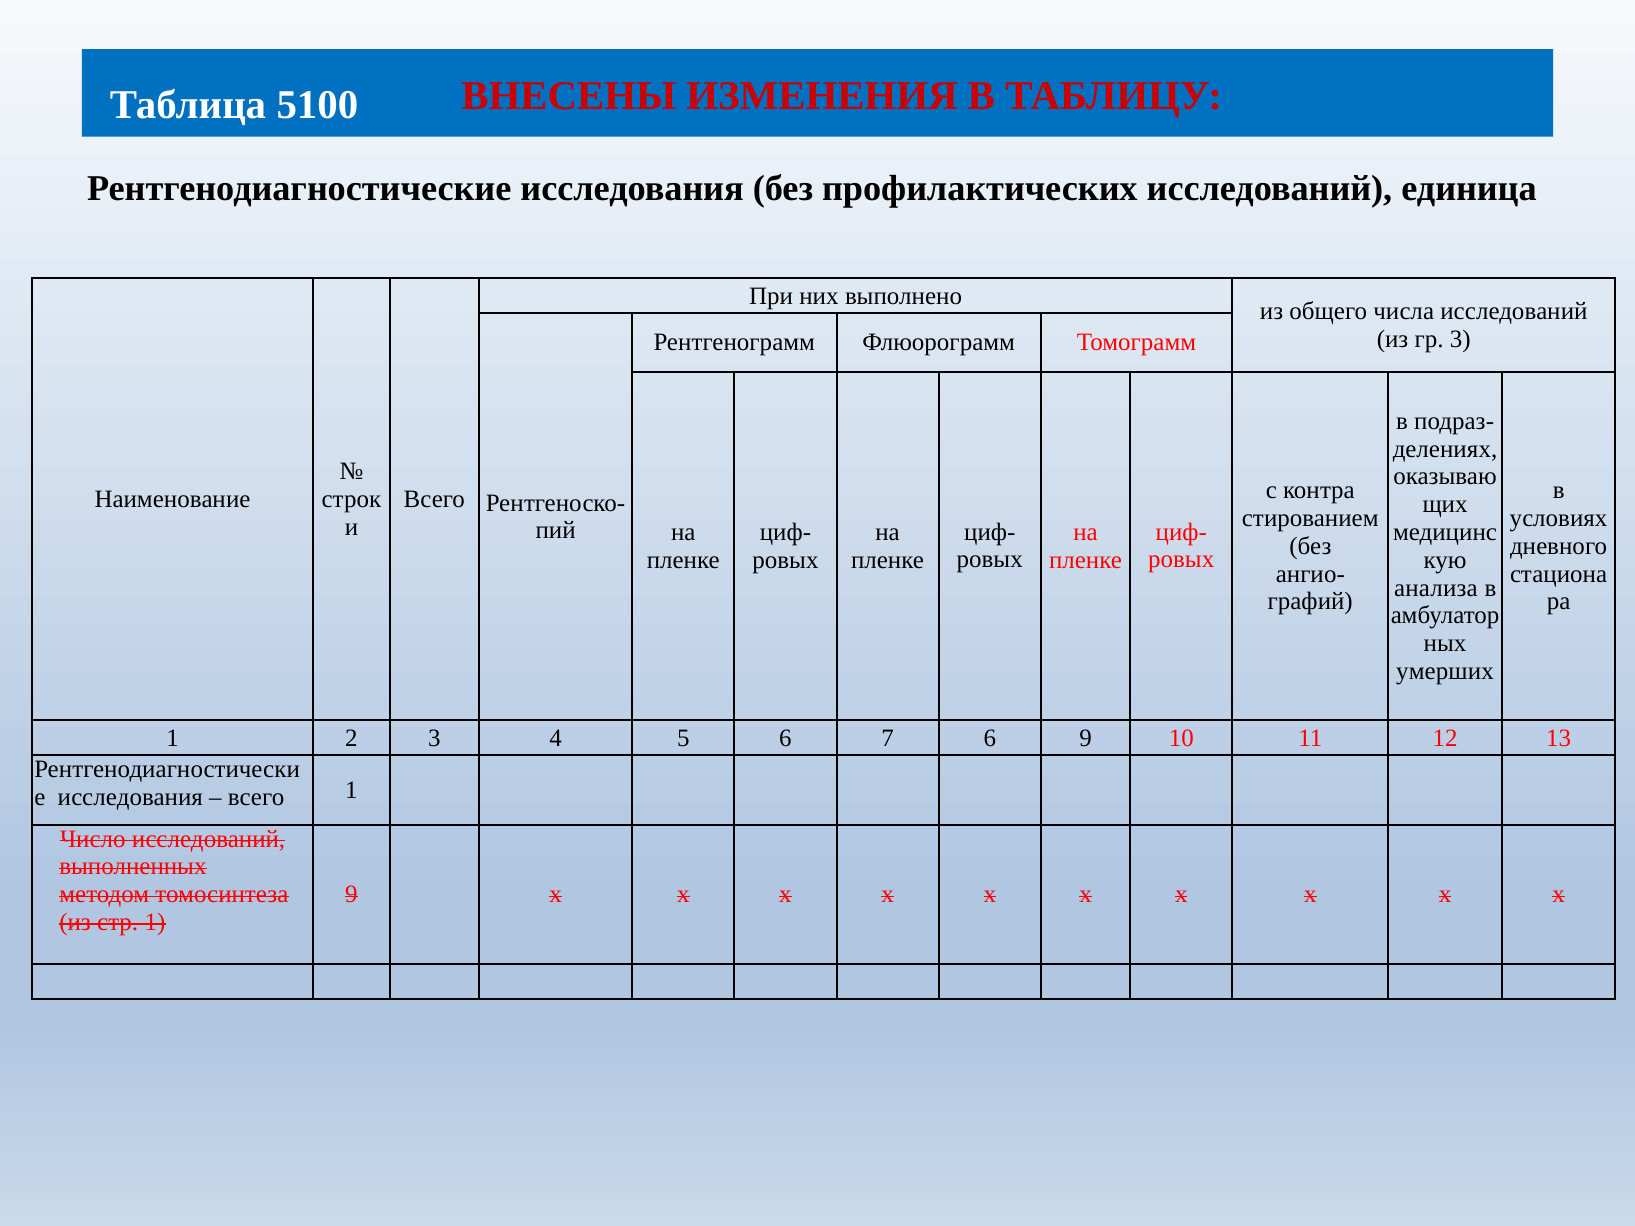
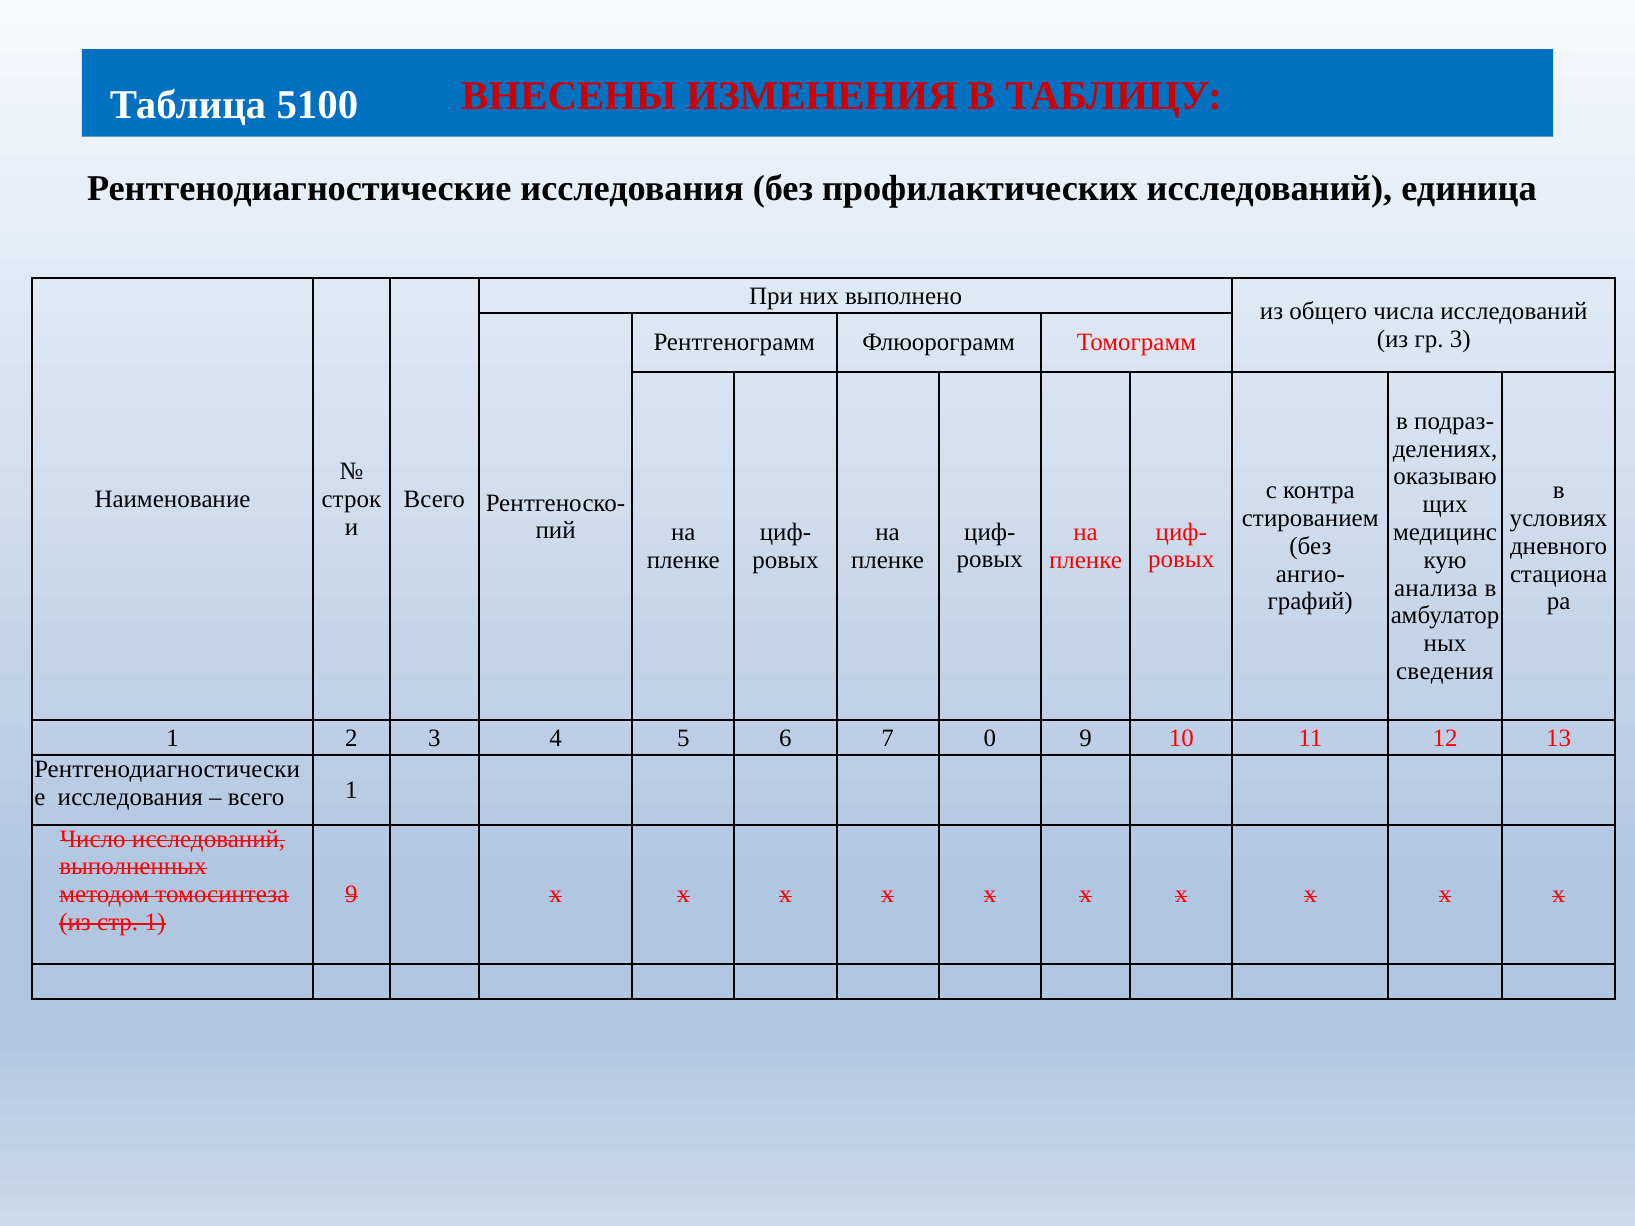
умерших: умерших -> сведения (1445, 671)
7 6: 6 -> 0 (990, 738)
